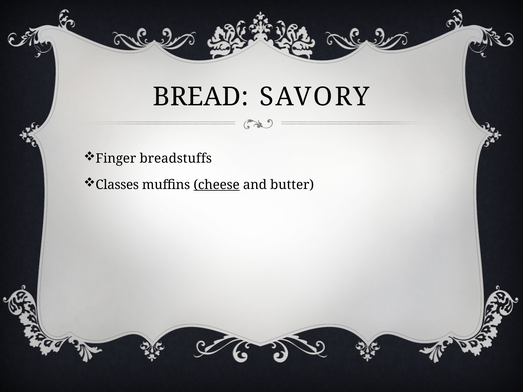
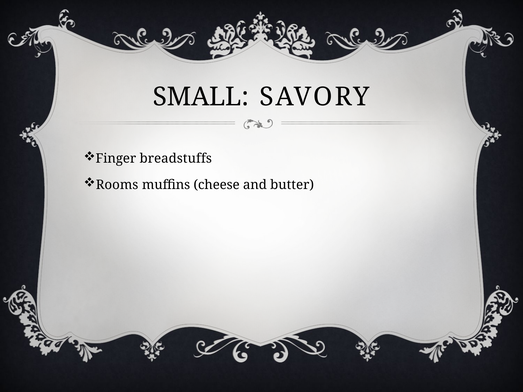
BREAD: BREAD -> SMALL (201, 97)
Classes: Classes -> Rooms (117, 185)
cheese underline: present -> none (217, 185)
